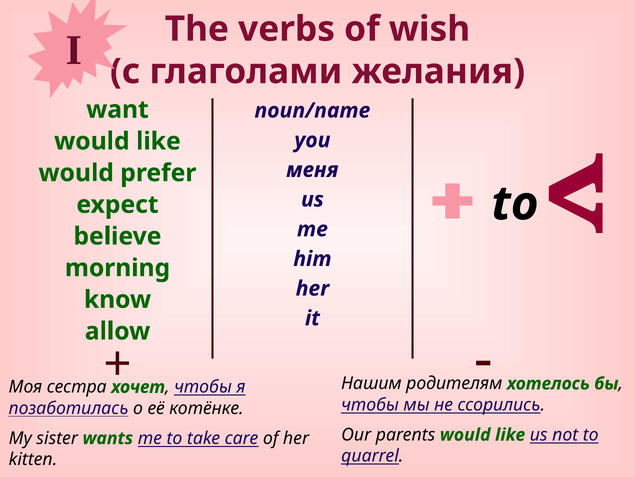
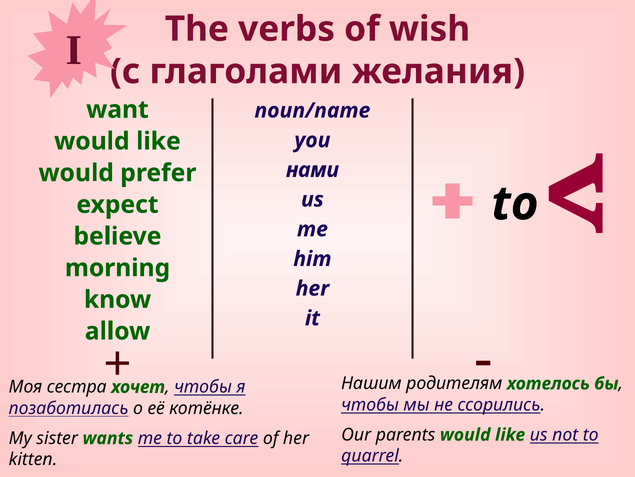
меня: меня -> нами (313, 170)
